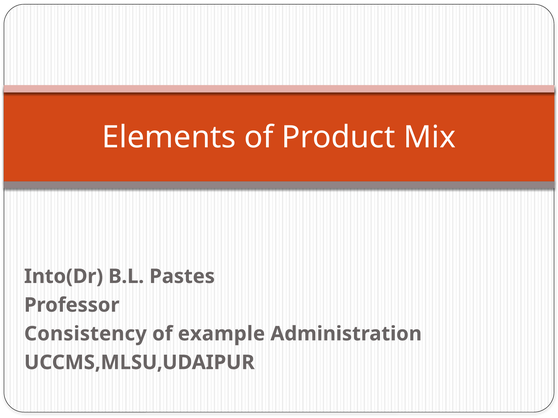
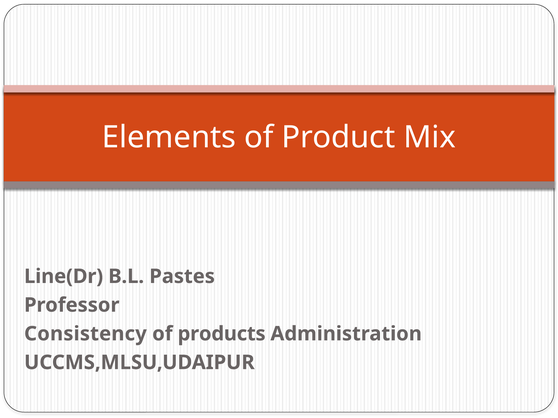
Into(Dr: Into(Dr -> Line(Dr (64, 277)
example: example -> products (222, 334)
